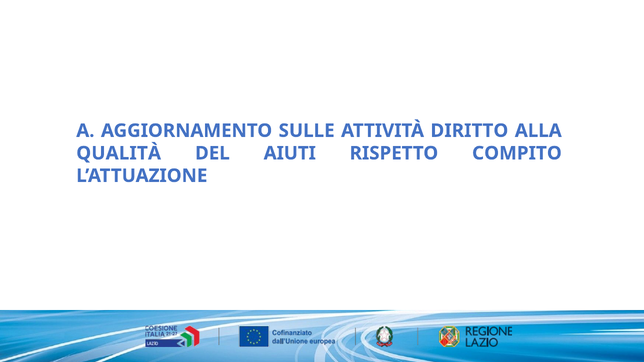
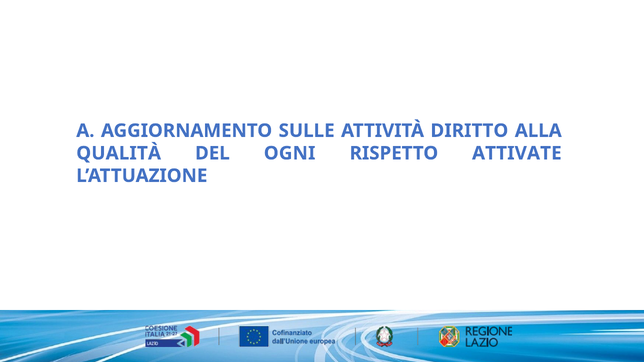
AIUTI: AIUTI -> OGNI (290, 153)
COMPITO: COMPITO -> ATTIVATE (517, 153)
